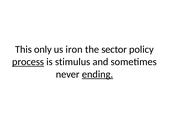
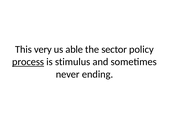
only: only -> very (43, 49)
iron: iron -> able (74, 49)
ending underline: present -> none (98, 74)
